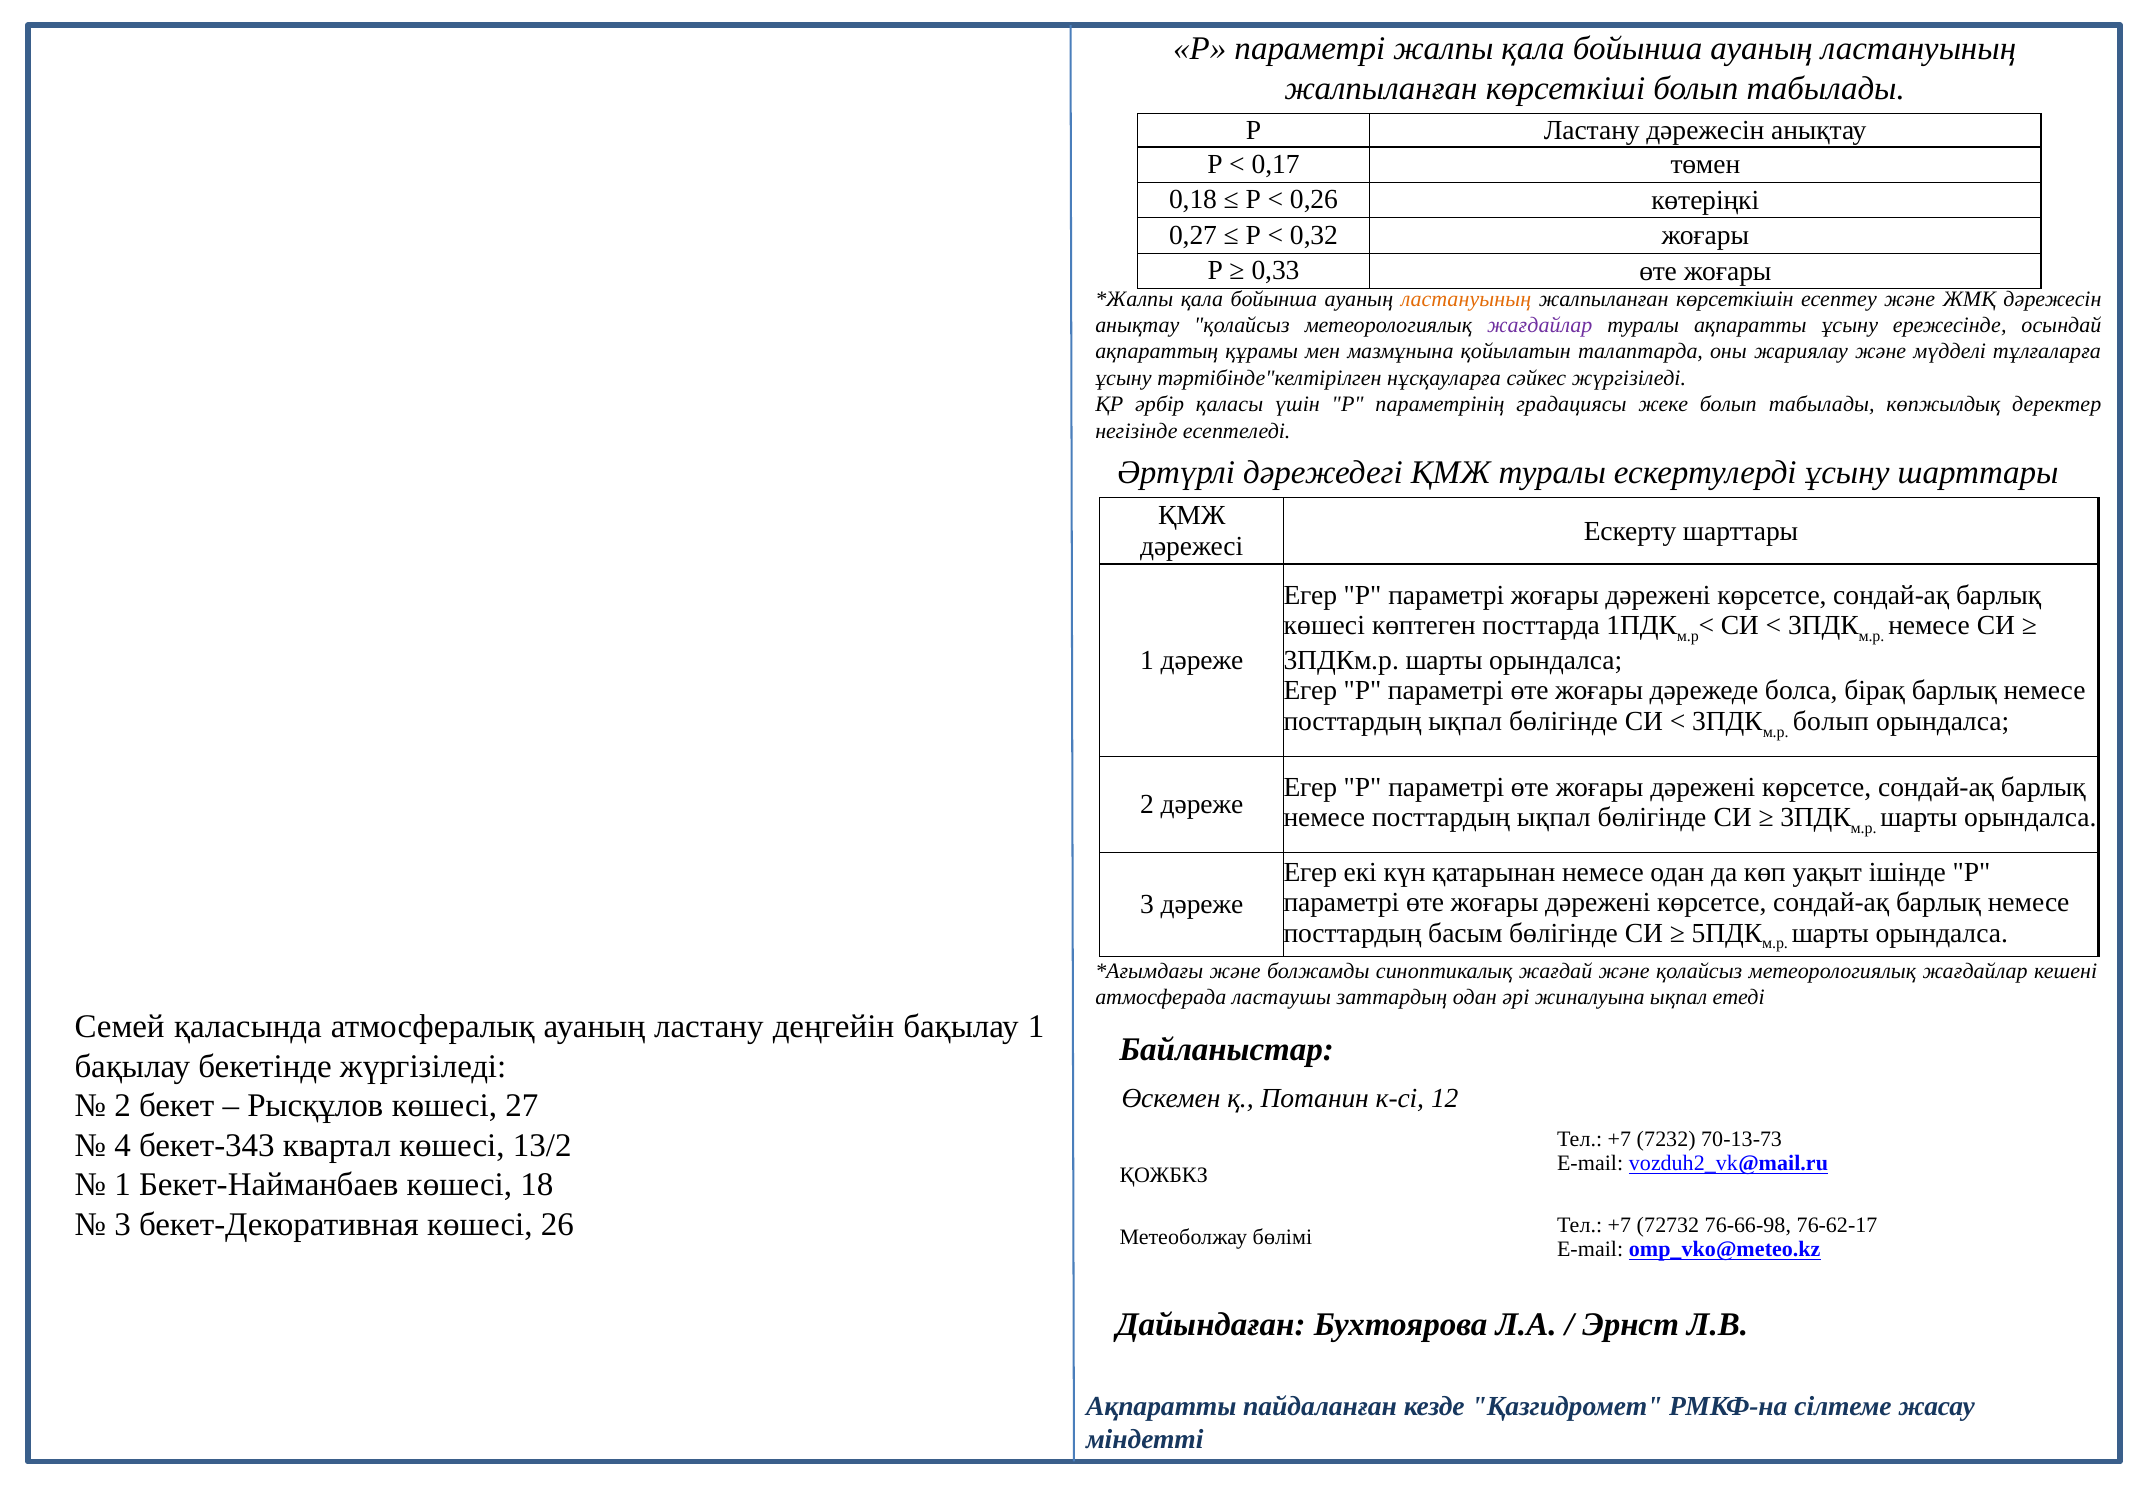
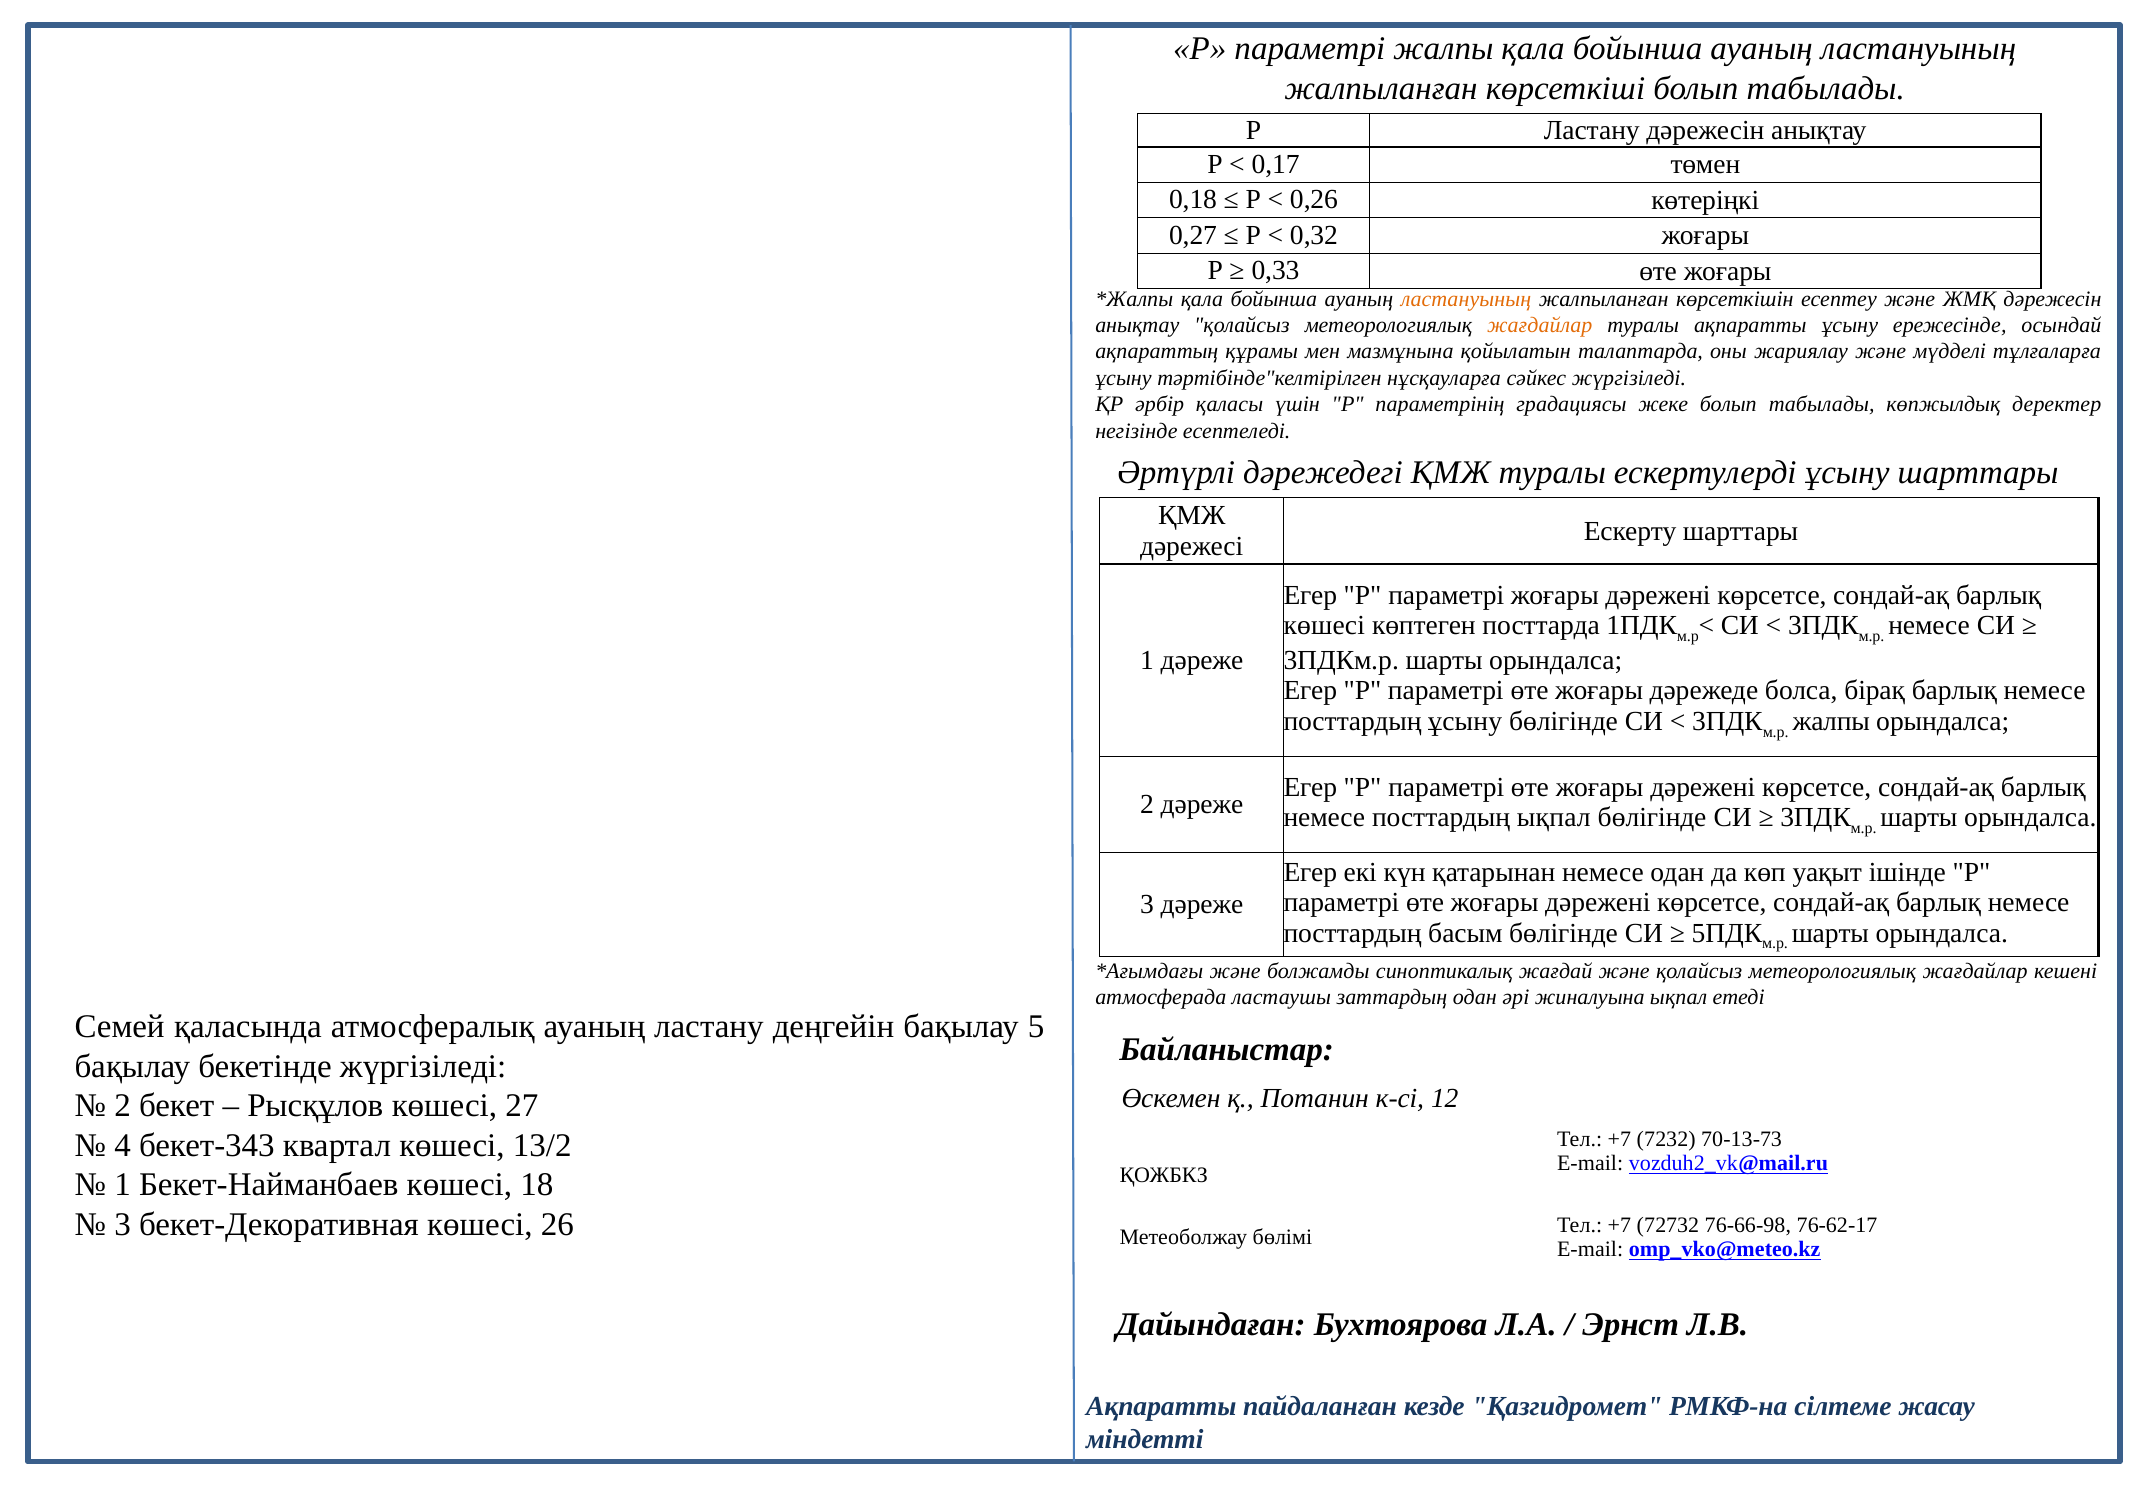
жағдайлар colour: purple -> orange (1540, 325)
ықпал: ықпал -> ұсыну (1465, 721)
болып: болып -> жалпы (1831, 721)
бақылау 1: 1 -> 5 (1036, 1027)
